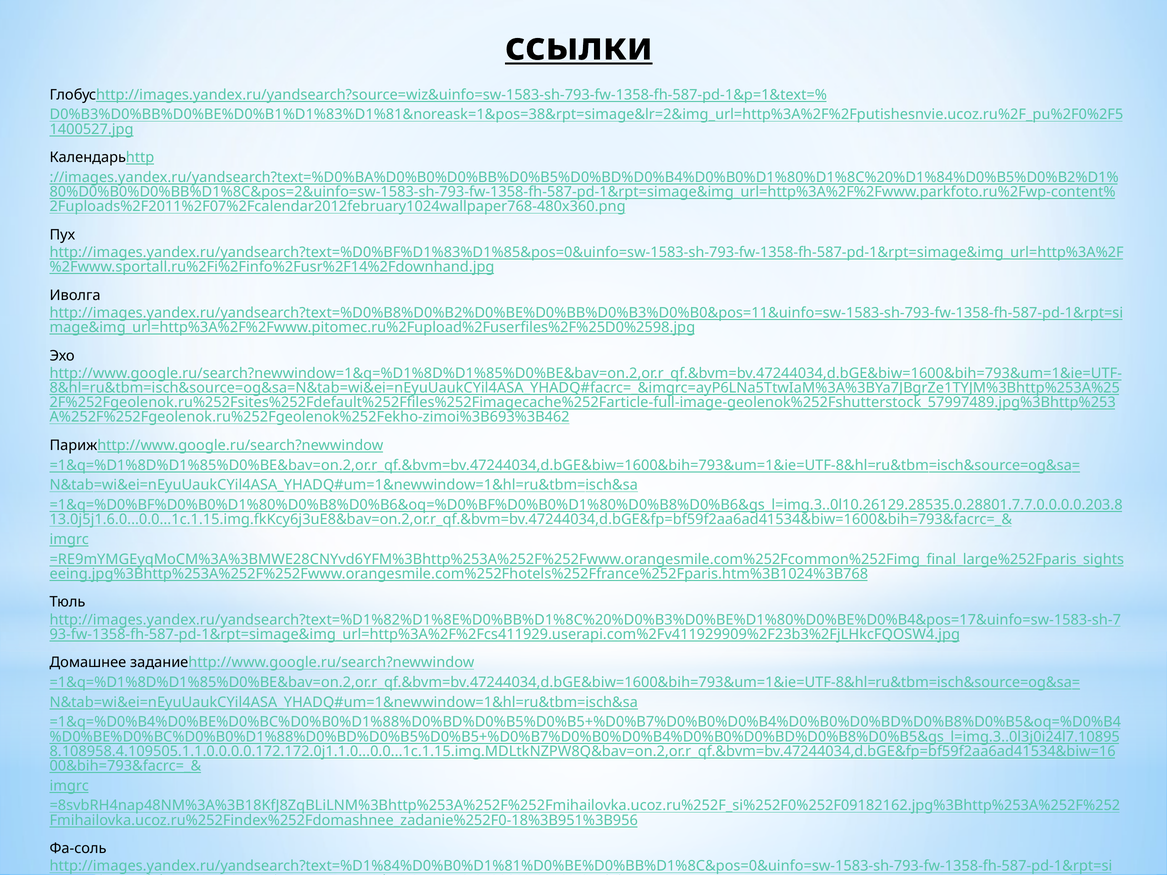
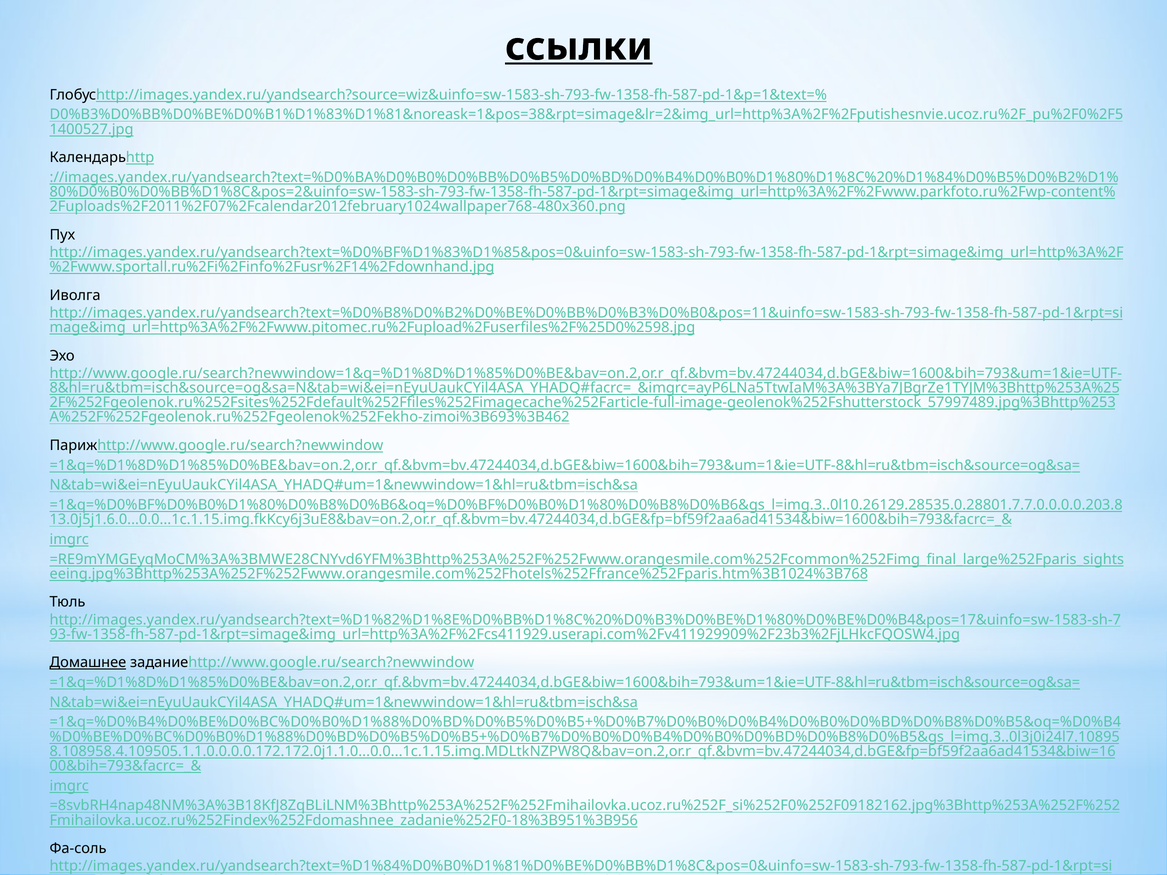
Домашнее underline: none -> present (88, 663)
